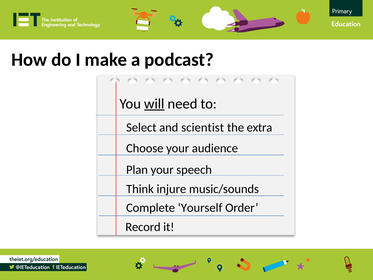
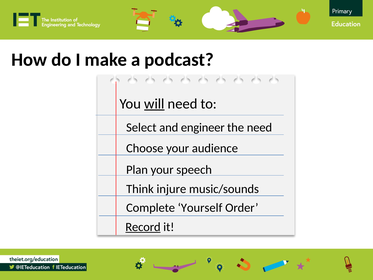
scientist: scientist -> engineer (203, 128)
the extra: extra -> need (259, 128)
Record underline: none -> present (143, 227)
